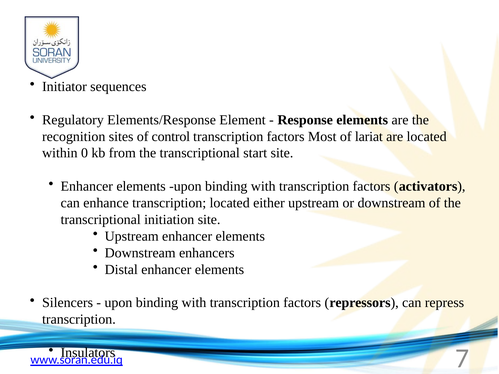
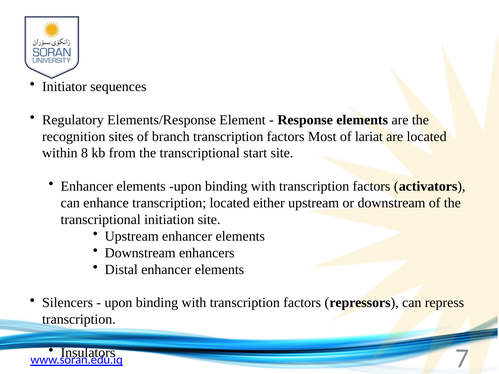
control: control -> branch (171, 137)
0: 0 -> 8 (85, 153)
